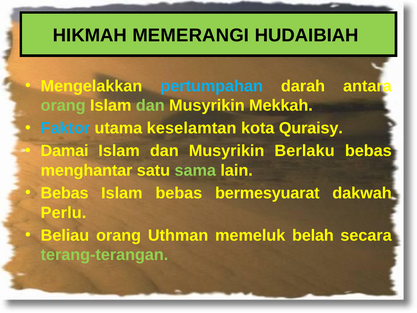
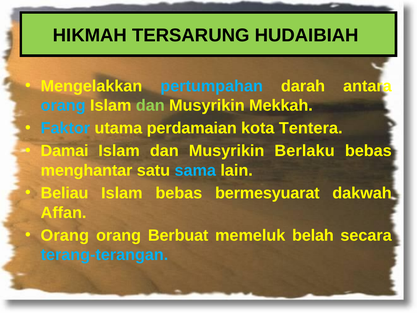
MEMERANGI: MEMERANGI -> TERSARUNG (191, 35)
orang colour: light green -> light blue (63, 105)
keselamtan: keselamtan -> perdamaian (192, 128)
Quraisy: Quraisy -> Tentera (311, 128)
sama colour: light green -> light blue (195, 170)
Bebas: Bebas -> Beliau (65, 193)
Perlu: Perlu -> Affan (64, 212)
Beliau: Beliau -> Orang (65, 235)
Uthman: Uthman -> Berbuat (178, 235)
terang-terangan colour: light green -> light blue (104, 255)
